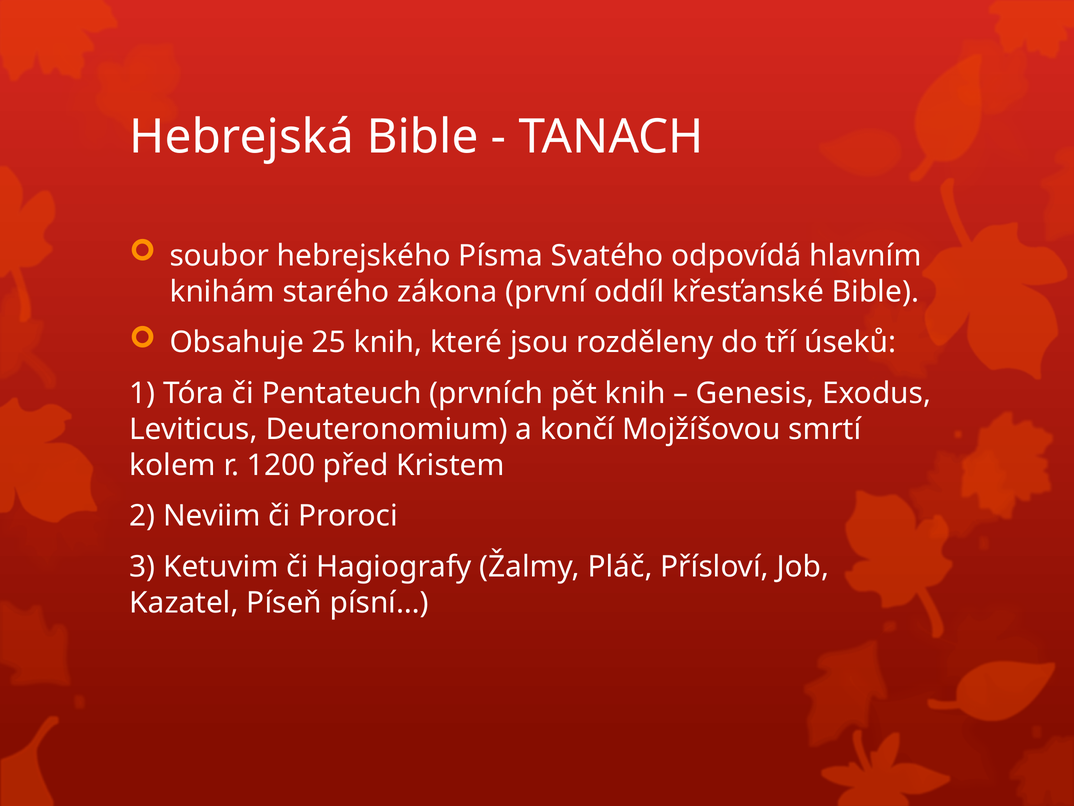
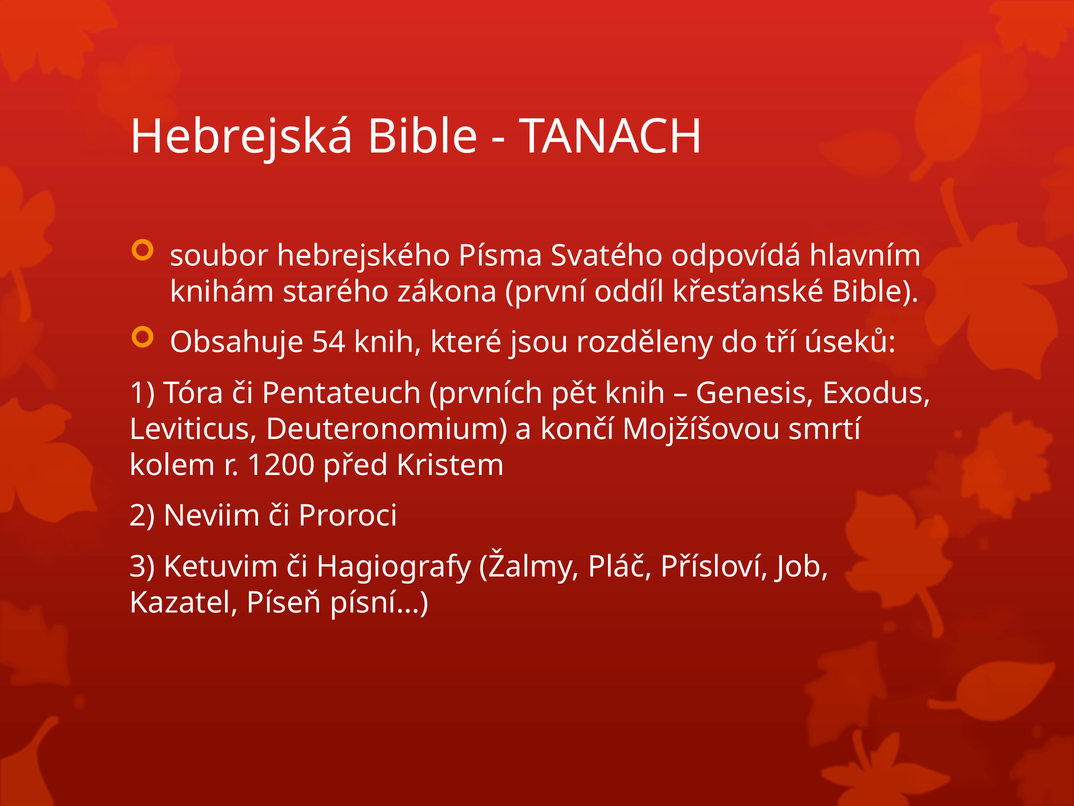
25: 25 -> 54 (329, 342)
